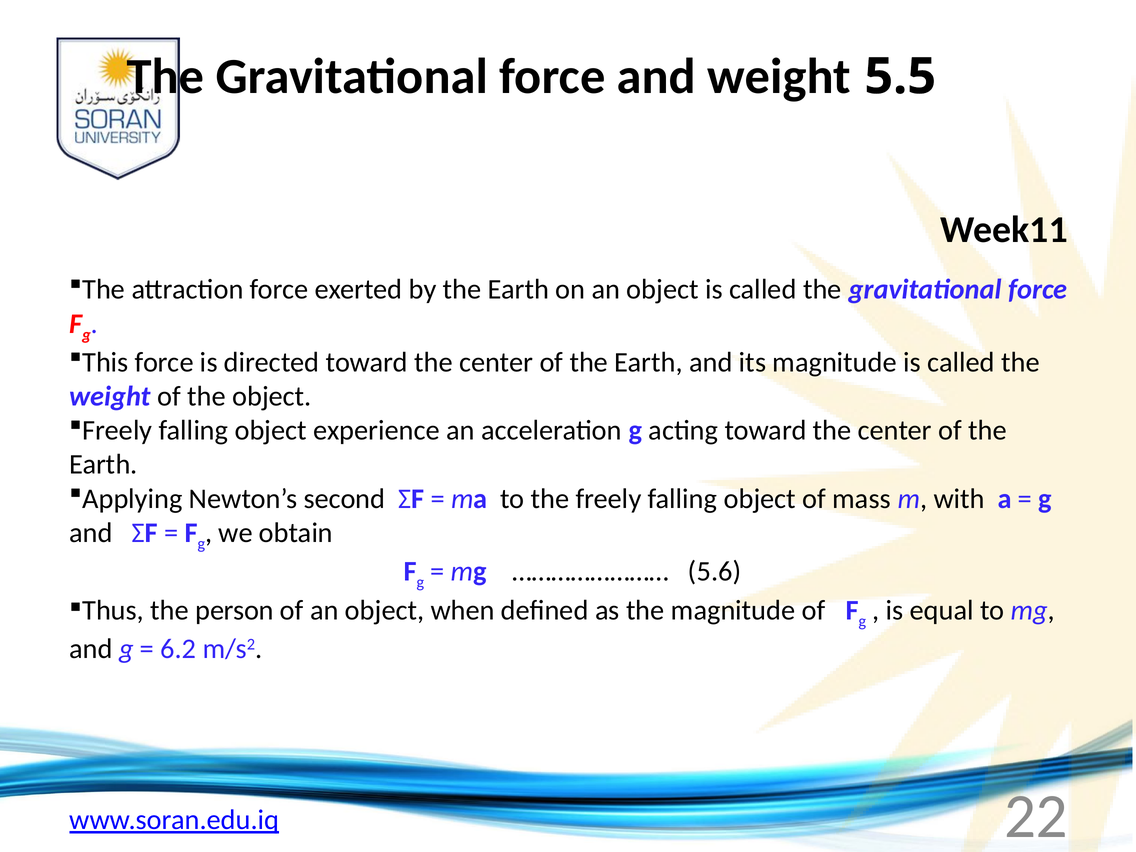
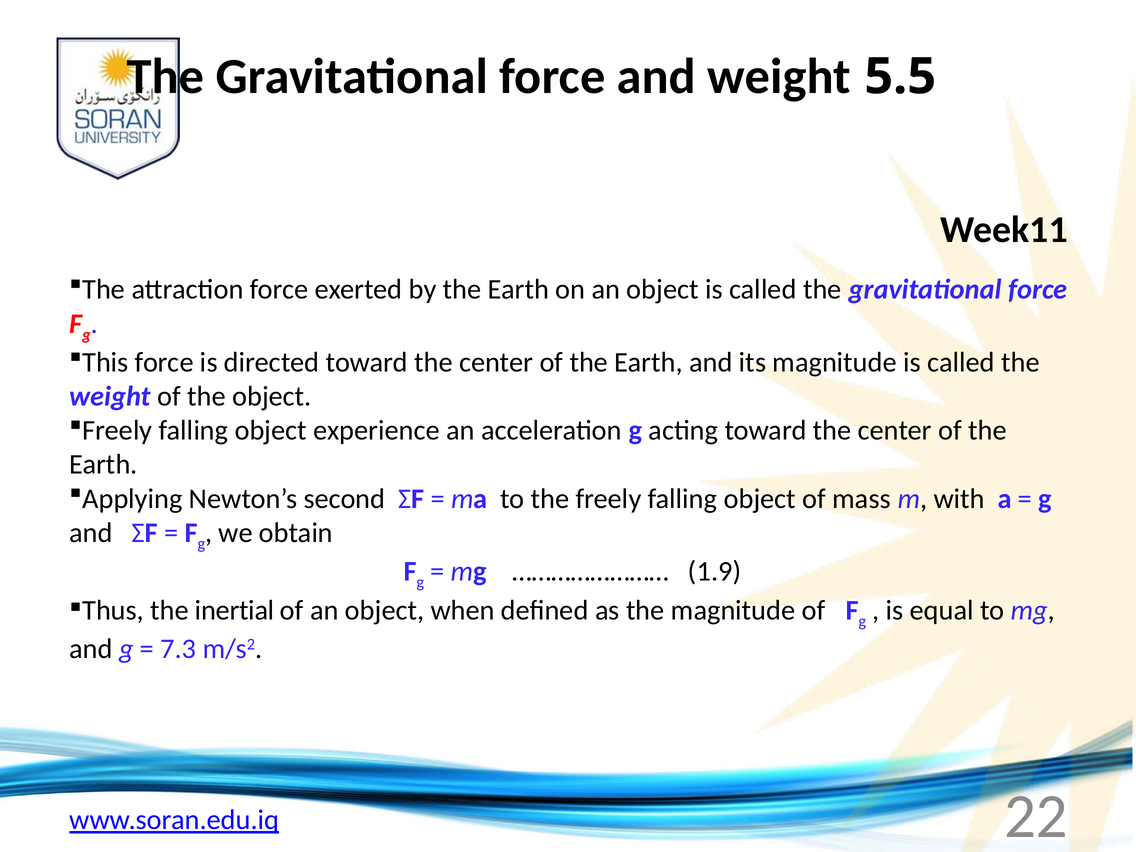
5.6: 5.6 -> 1.9 (715, 572)
person: person -> inertial (235, 610)
6.2: 6.2 -> 7.3 (178, 649)
